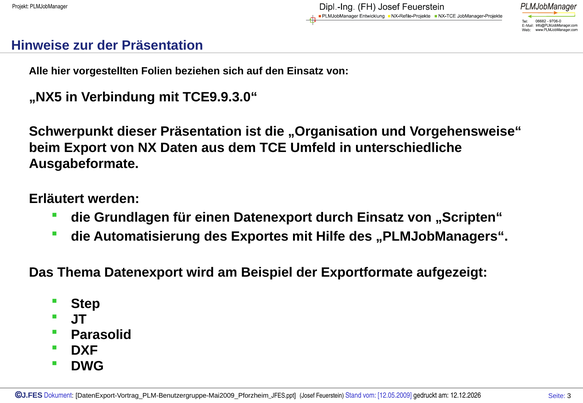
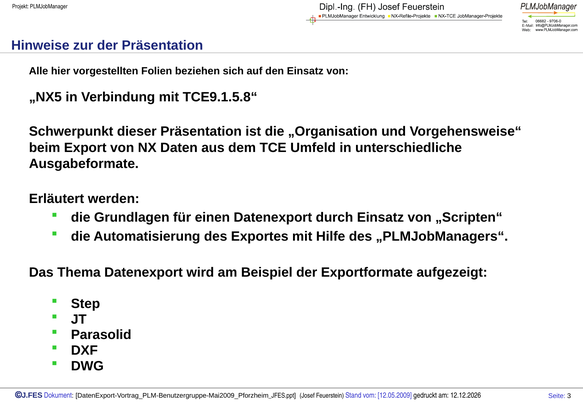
TCE9.9.3.0“: TCE9.9.3.0“ -> TCE9.1.5.8“ (220, 97)
